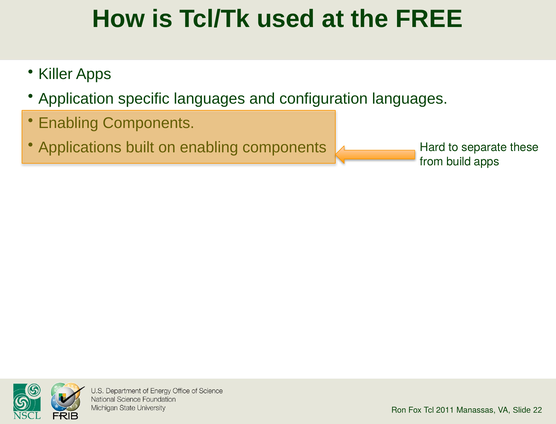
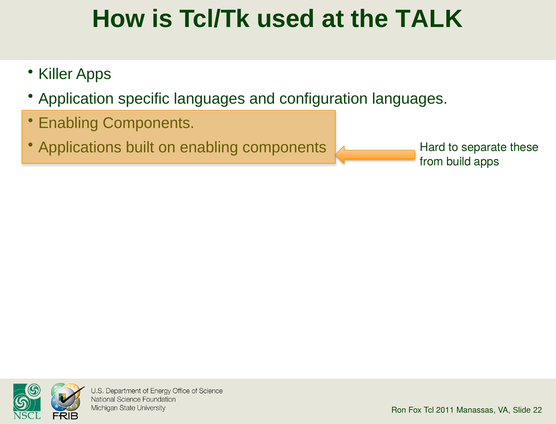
FREE: FREE -> TALK (429, 19)
